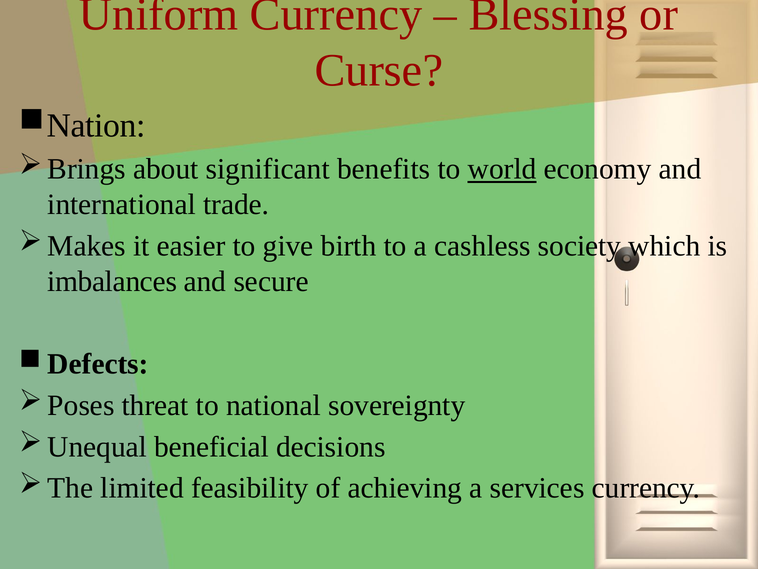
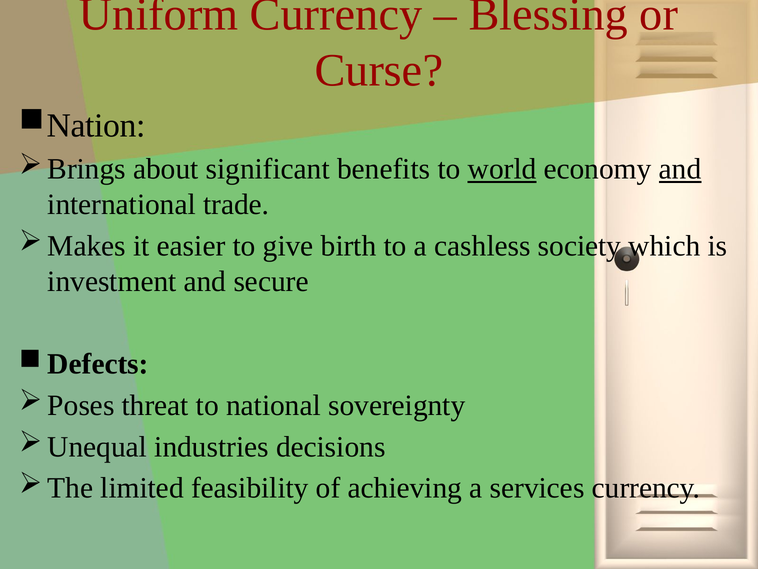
and underline: none -> present (680, 169)
imbalances: imbalances -> investment (112, 281)
beneficial: beneficial -> industries (212, 446)
